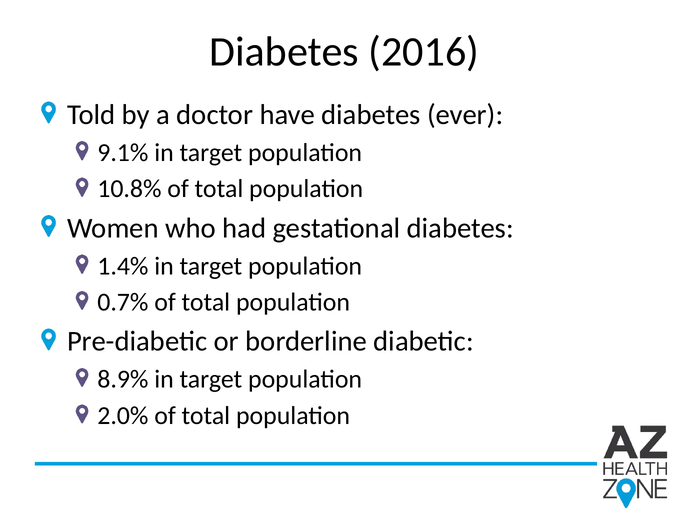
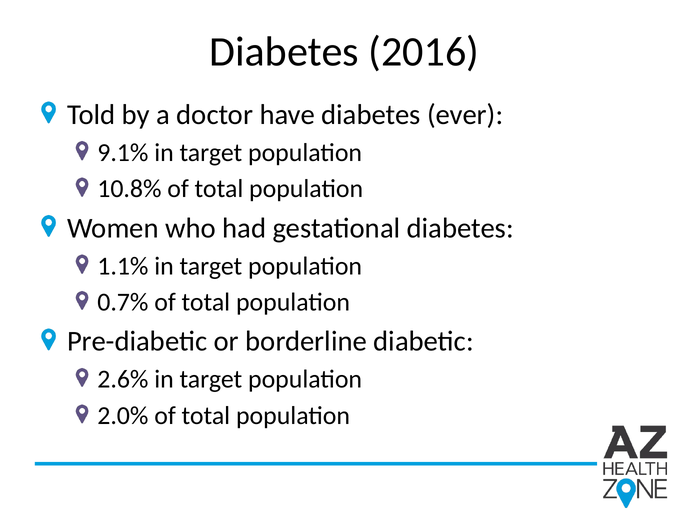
1.4%: 1.4% -> 1.1% (123, 266)
8.9%: 8.9% -> 2.6% (123, 379)
